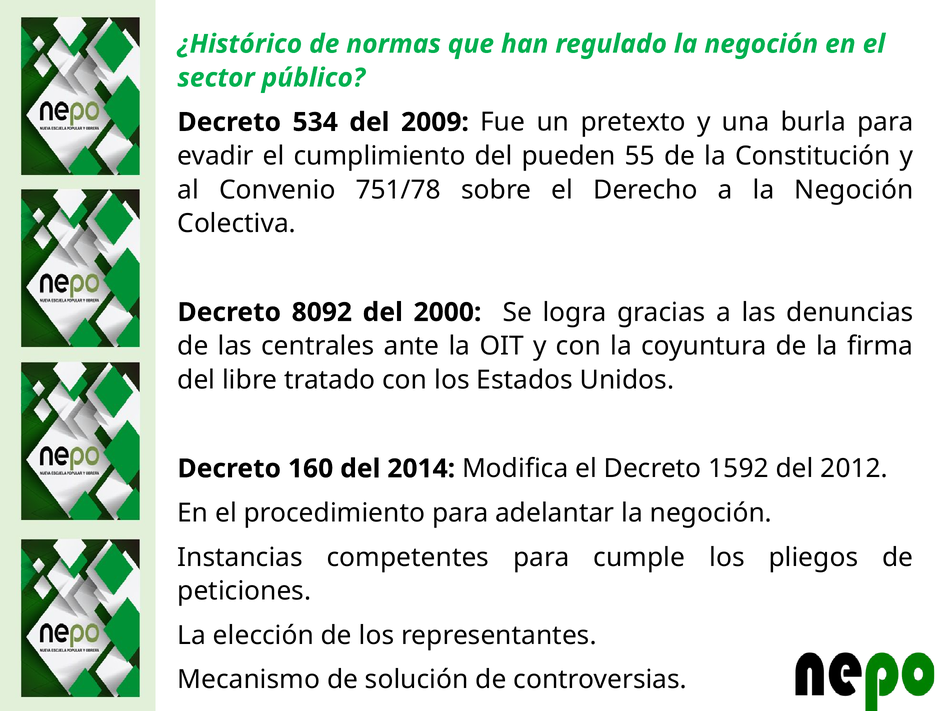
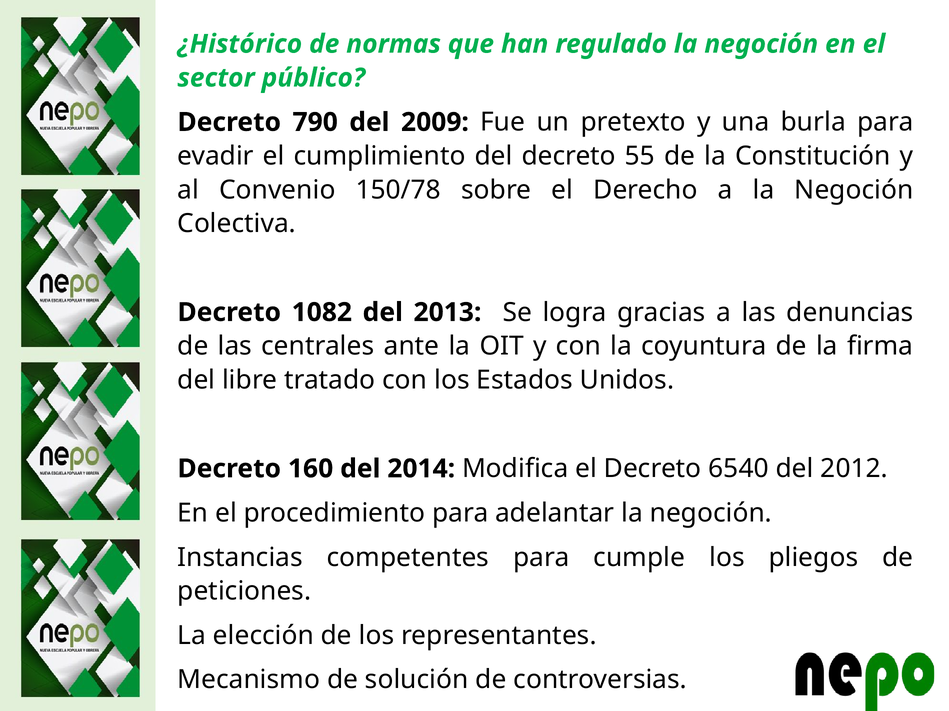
534: 534 -> 790 (315, 122)
del pueden: pueden -> decreto (569, 156)
751/78: 751/78 -> 150/78 (398, 190)
8092: 8092 -> 1082 (322, 313)
2000: 2000 -> 2013 (447, 313)
1592: 1592 -> 6540 (739, 469)
